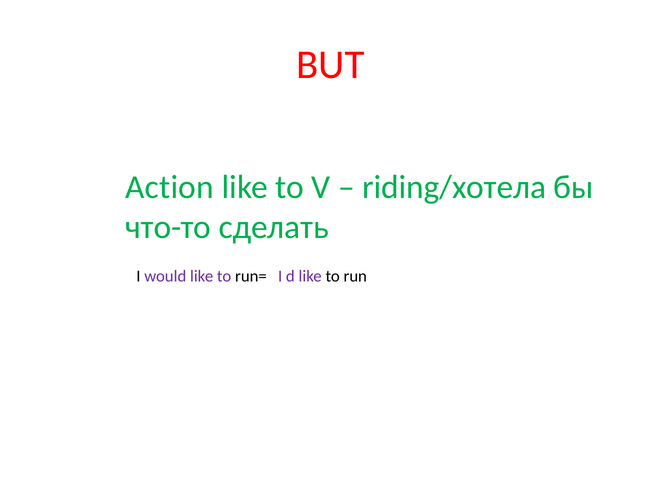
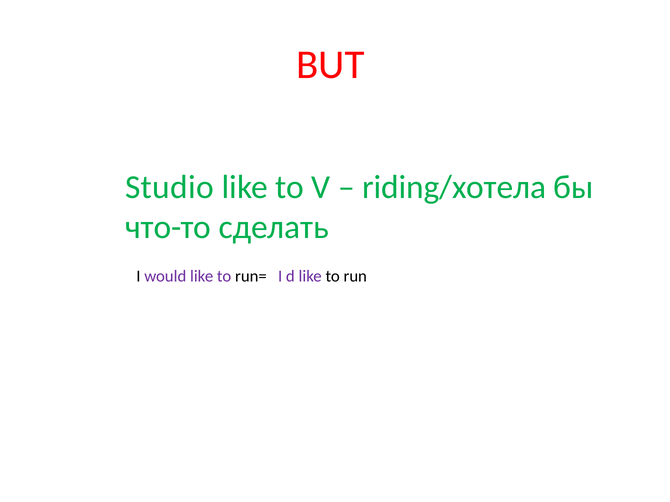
Action: Action -> Studio (170, 187)
